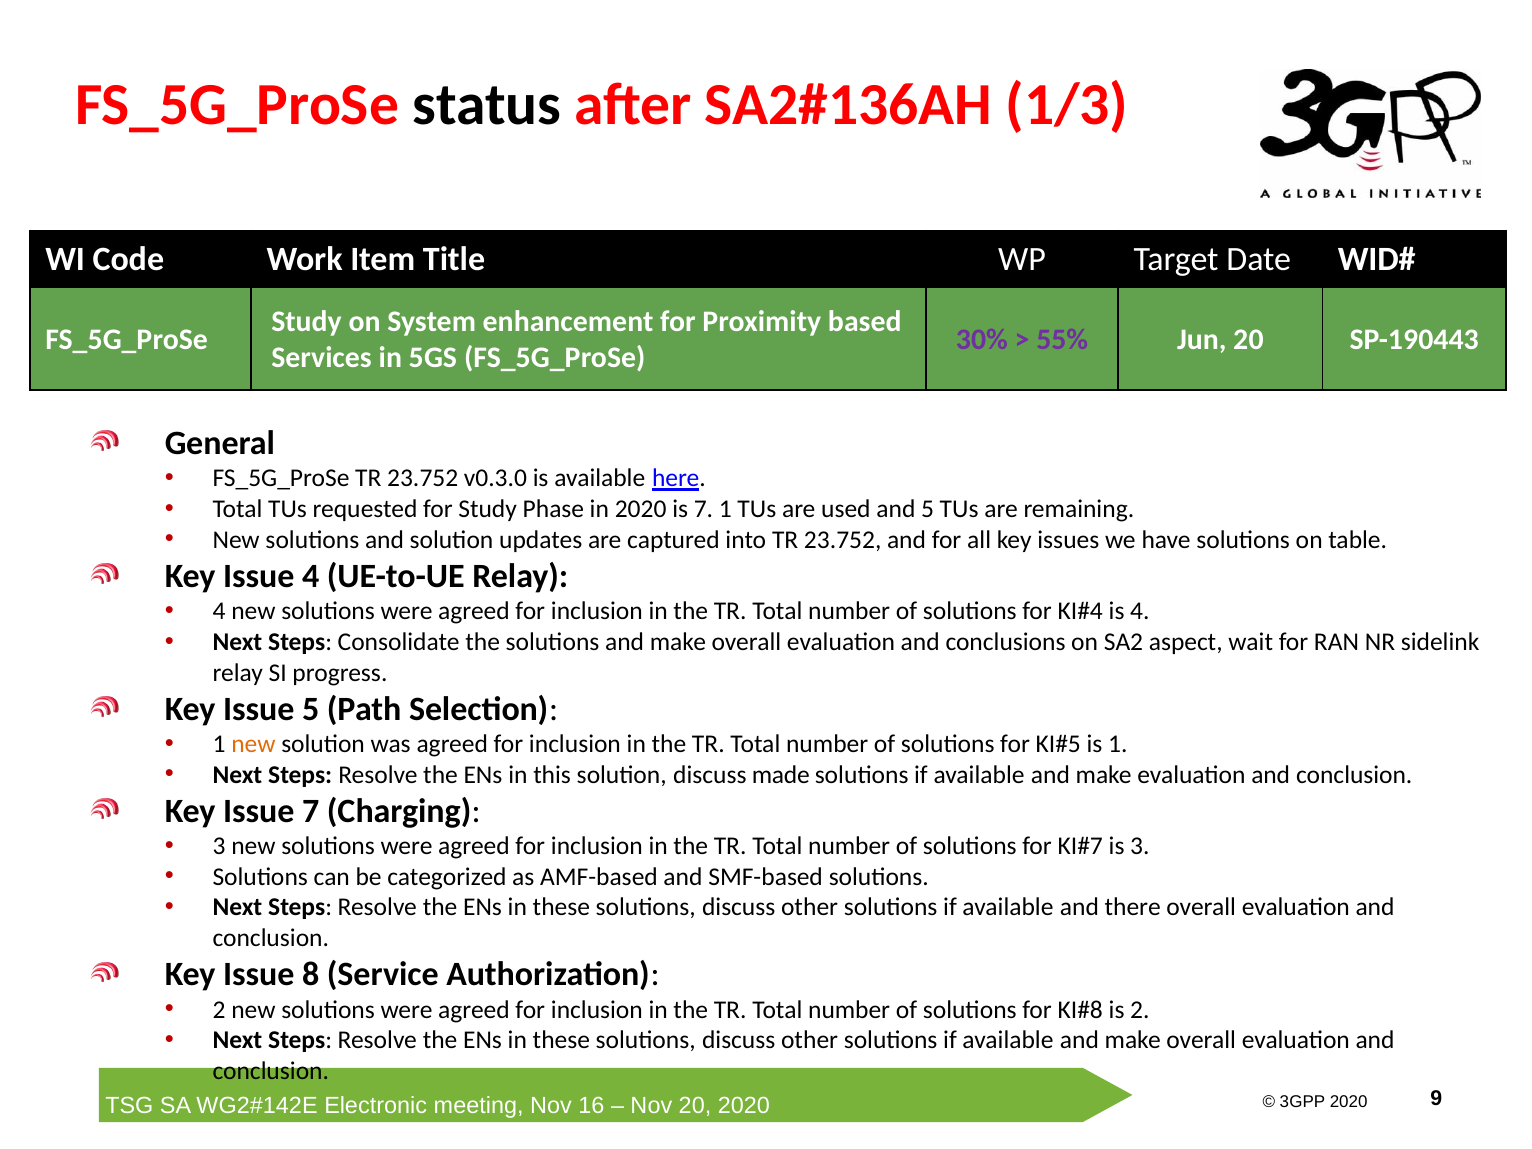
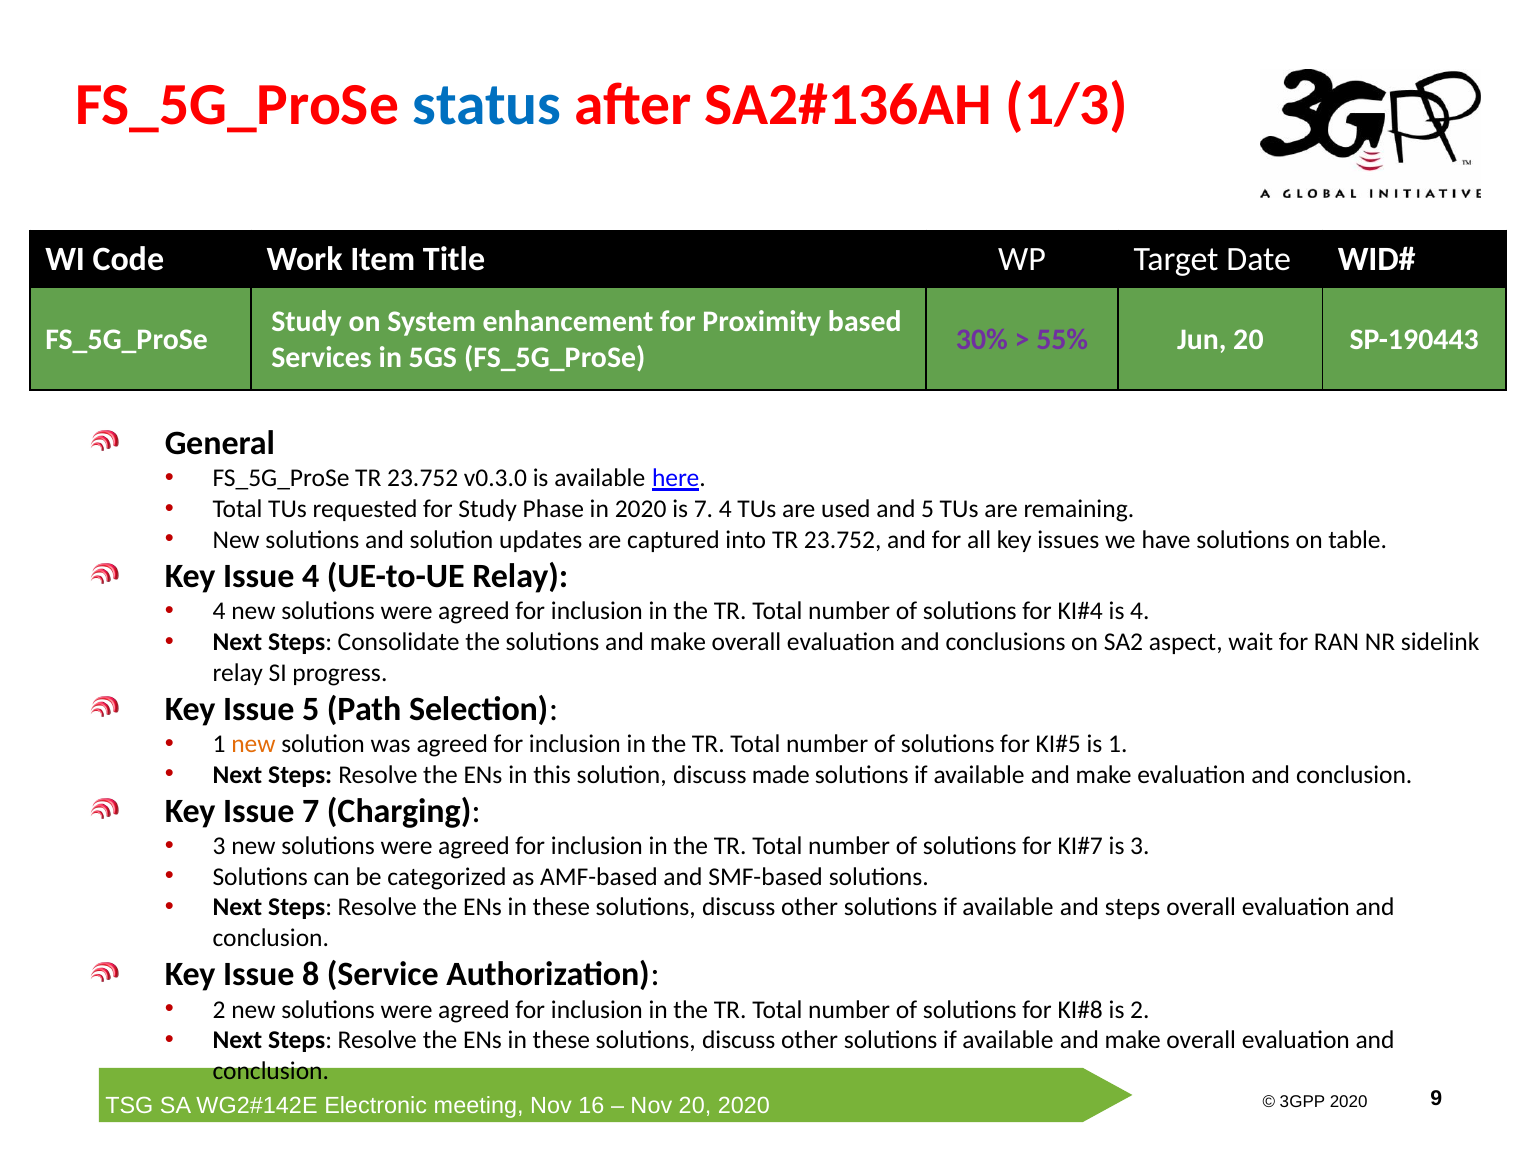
status colour: black -> blue (487, 105)
7 1: 1 -> 4 (725, 509)
and there: there -> steps (1133, 908)
